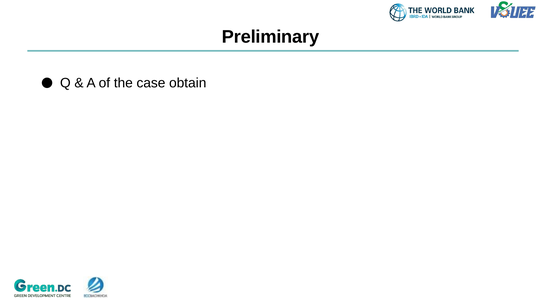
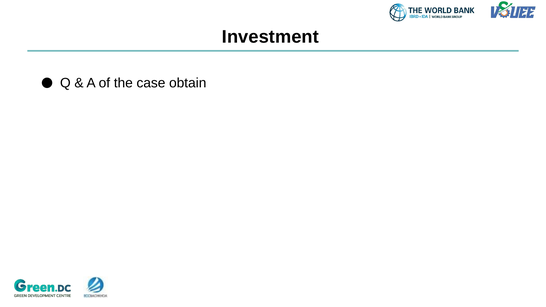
Preliminary: Preliminary -> Investment (270, 37)
